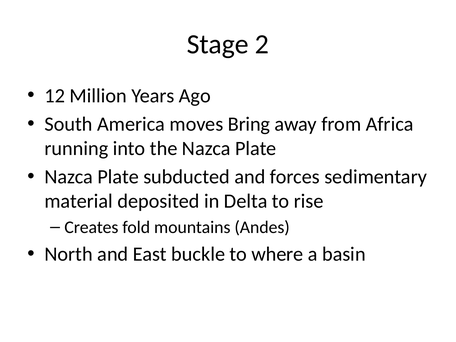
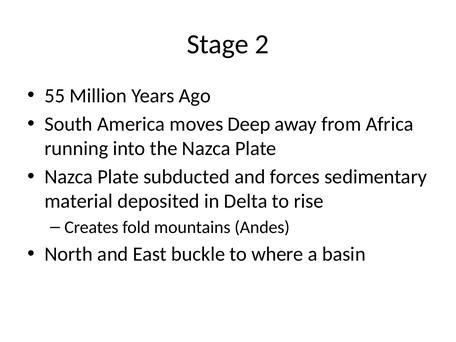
12: 12 -> 55 (55, 96)
Bring: Bring -> Deep (249, 124)
